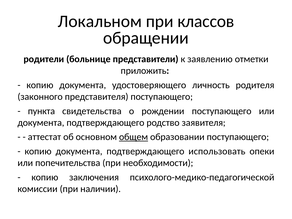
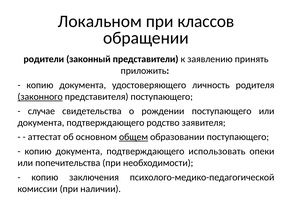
больнице: больнице -> законный (88, 59)
отметки: отметки -> принять (252, 59)
законного underline: none -> present (40, 97)
пункта: пункта -> случае (41, 111)
